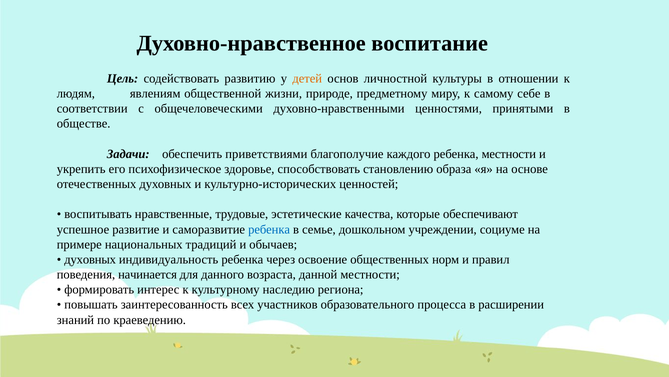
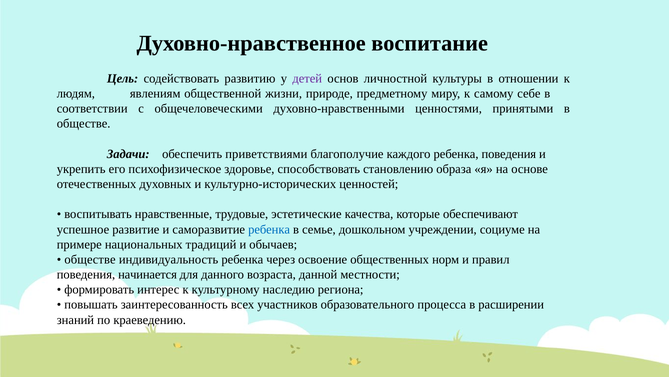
детей colour: orange -> purple (307, 78)
ребенка местности: местности -> поведения (509, 154)
духовных: духовных -> обществе (90, 259)
